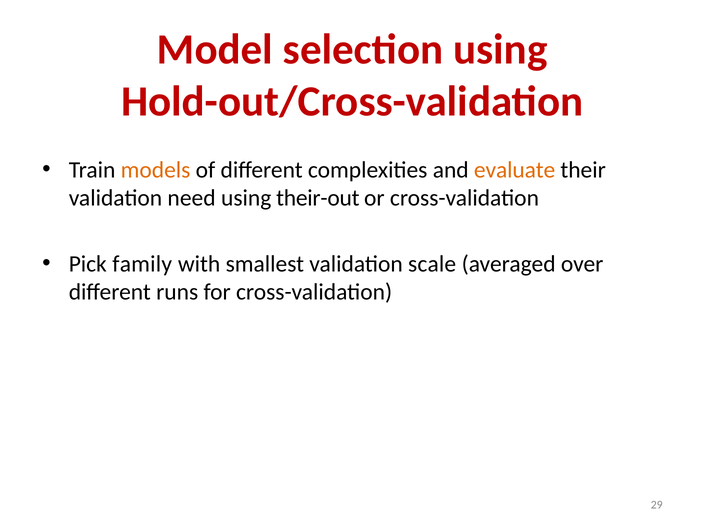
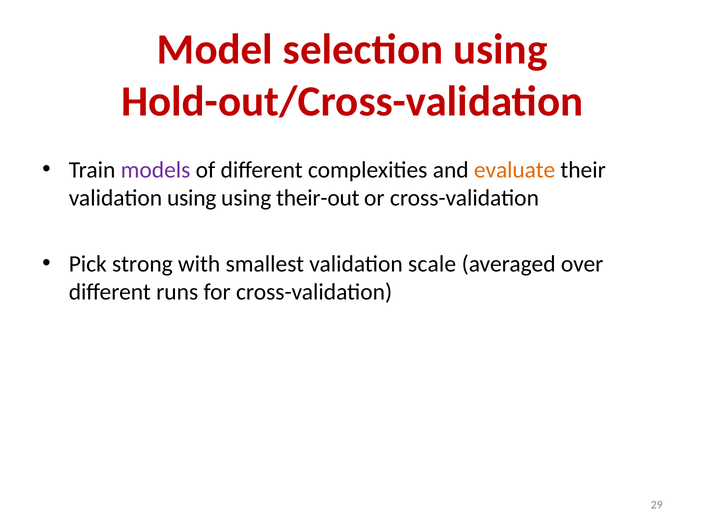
models colour: orange -> purple (156, 170)
validation need: need -> using (192, 198)
family: family -> strong (142, 264)
